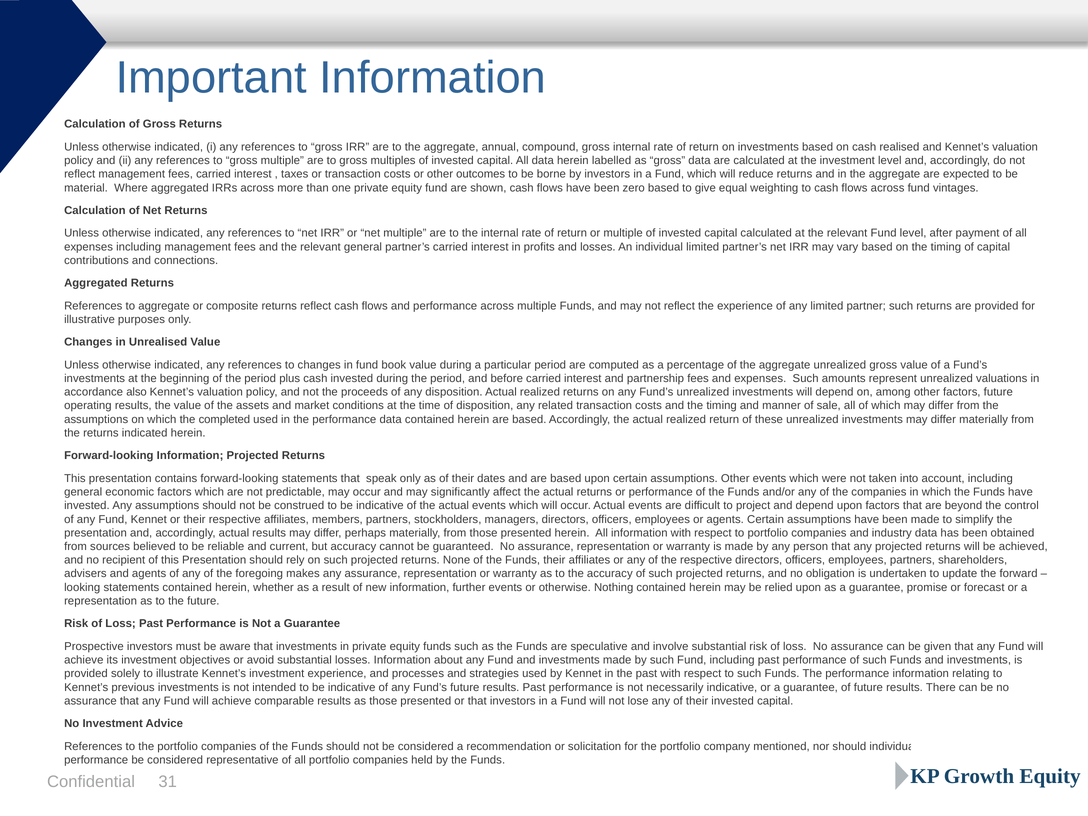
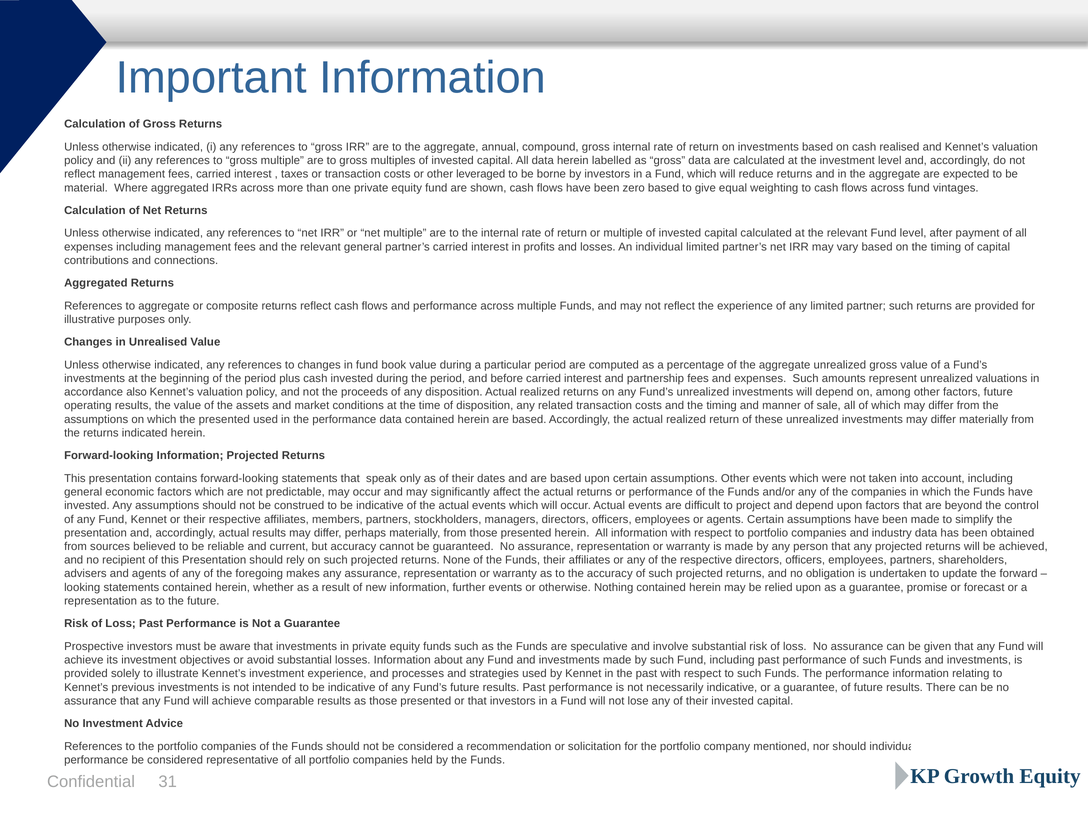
outcomes: outcomes -> leveraged (481, 174)
the completed: completed -> presented (224, 419)
